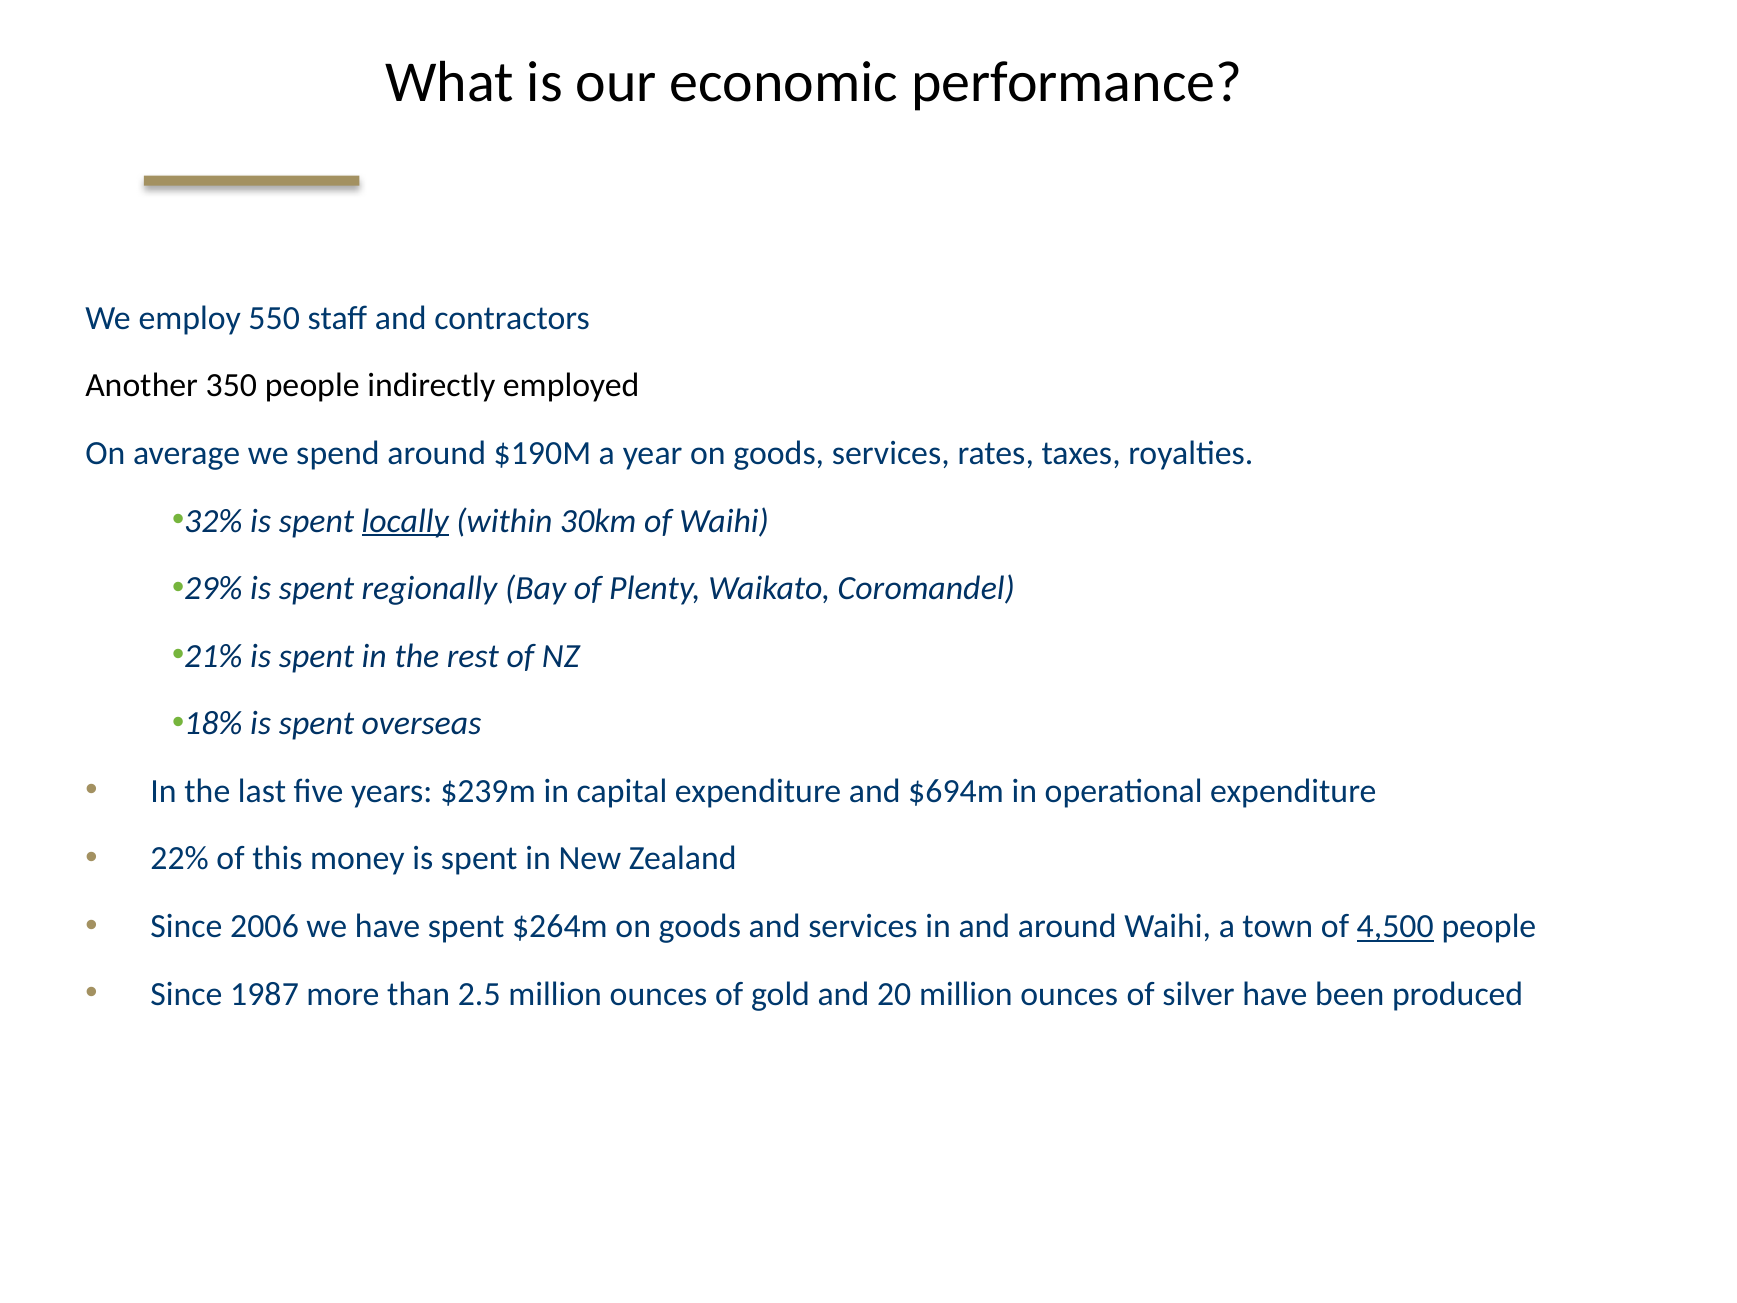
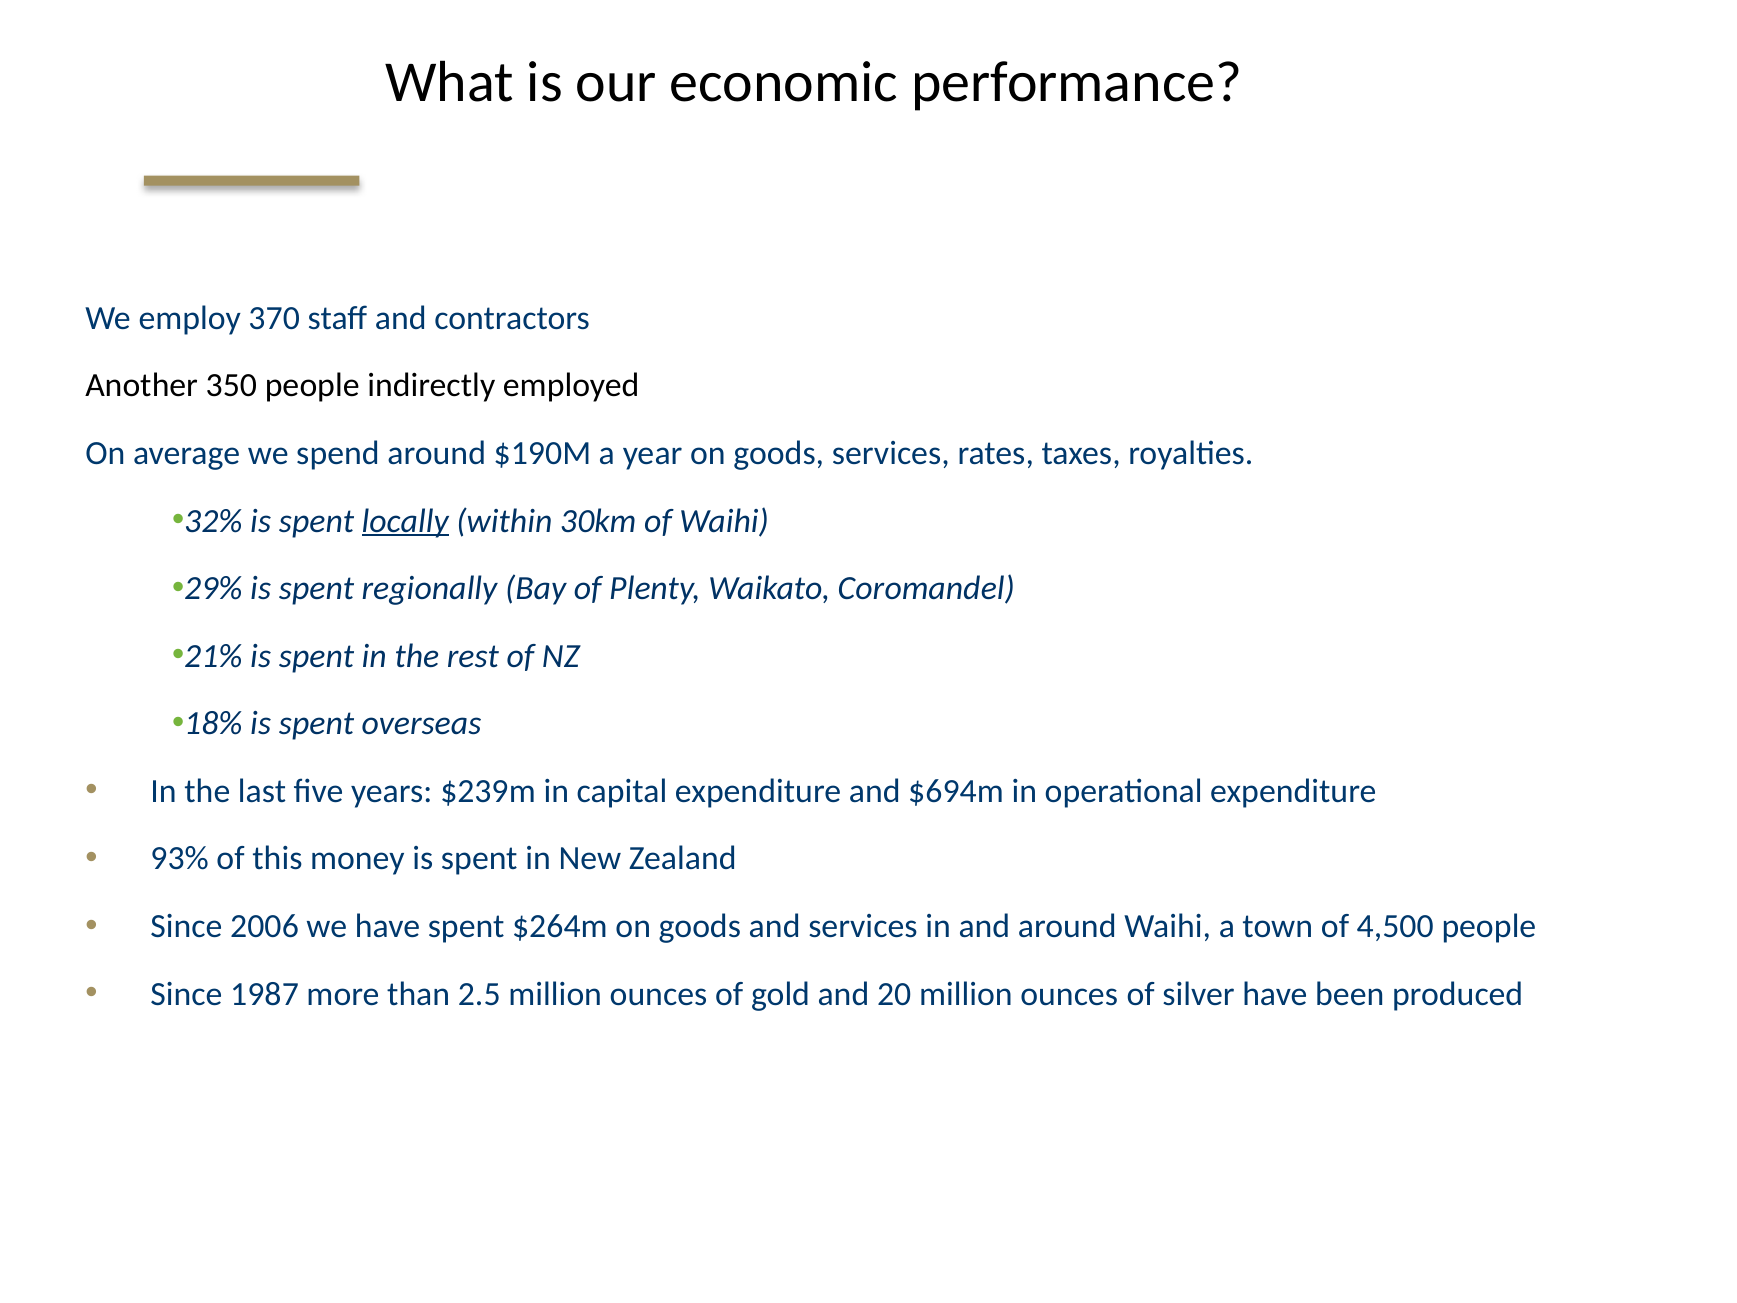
550: 550 -> 370 (274, 318)
22%: 22% -> 93% (180, 859)
4,500 underline: present -> none (1395, 926)
